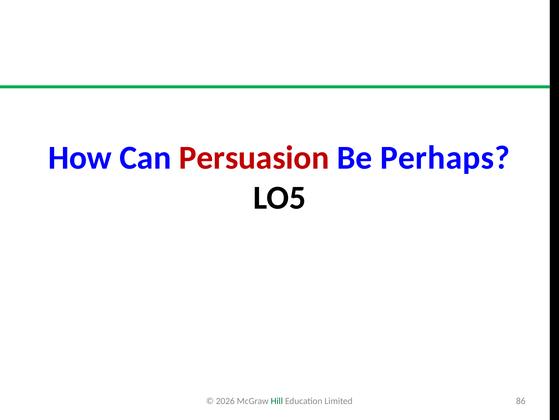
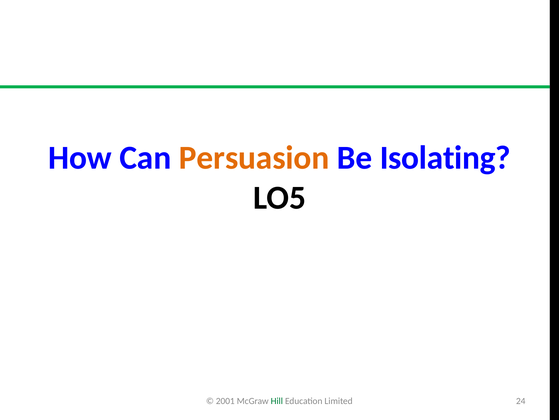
Persuasion colour: red -> orange (254, 157)
Perhaps: Perhaps -> Isolating (445, 157)
2026: 2026 -> 2001 (225, 400)
86: 86 -> 24 (521, 400)
